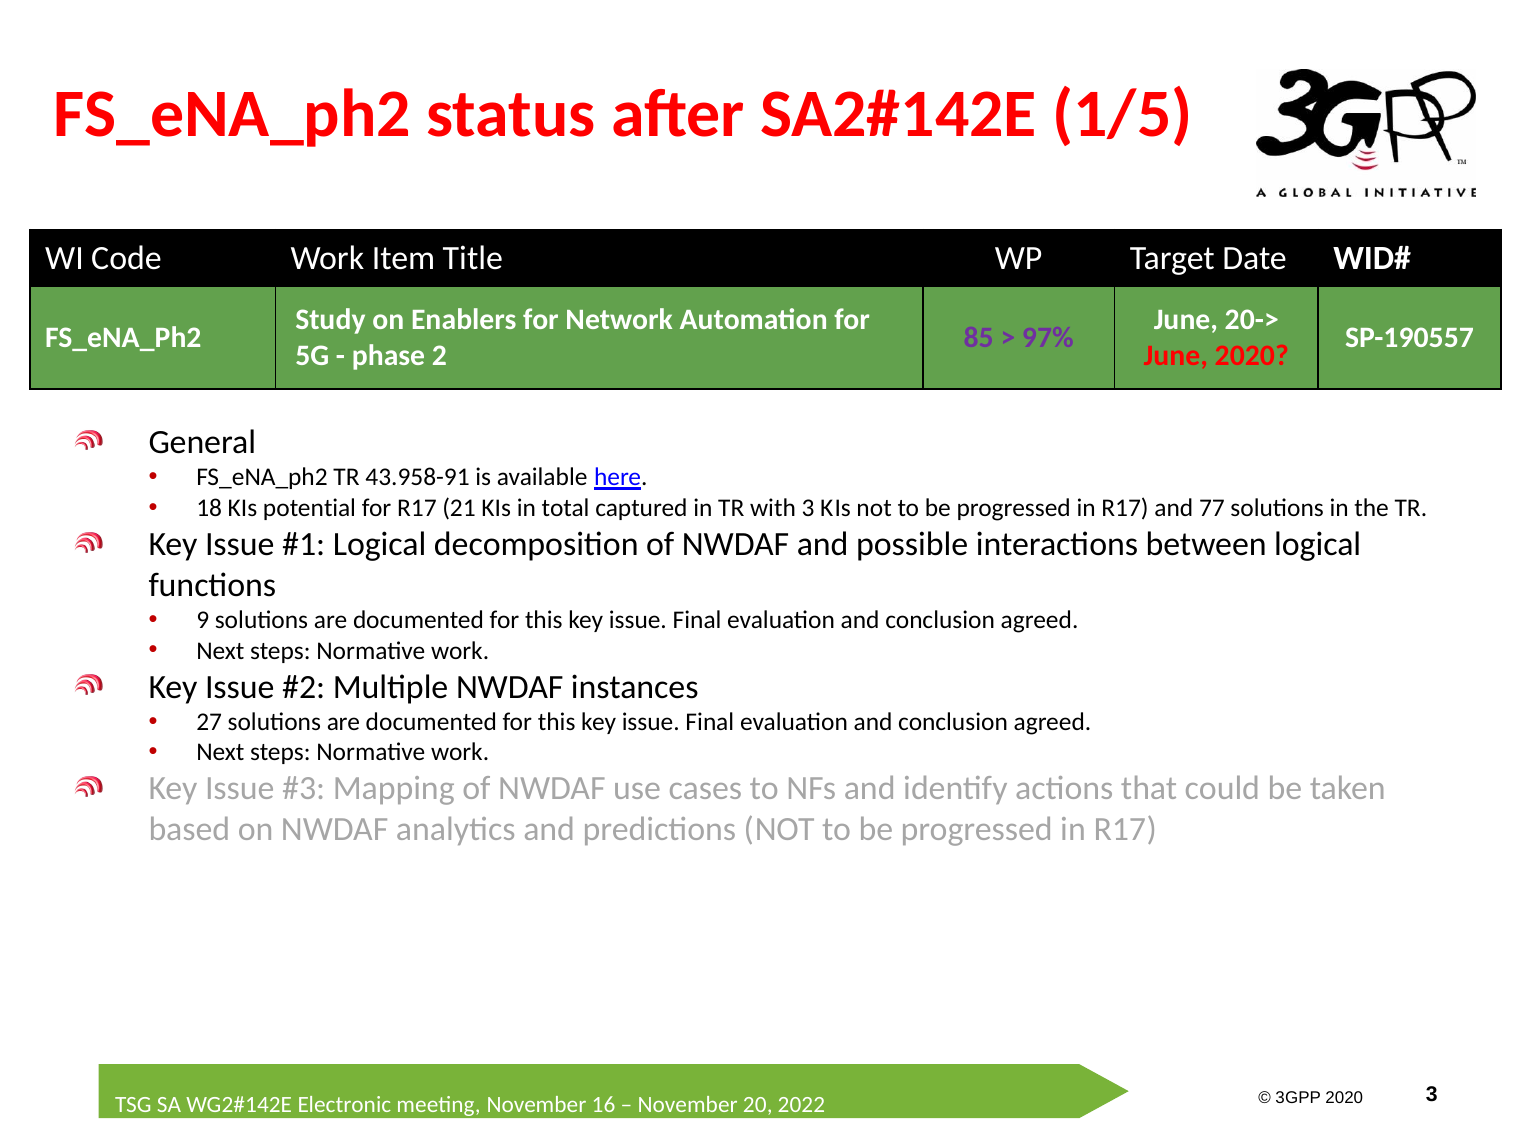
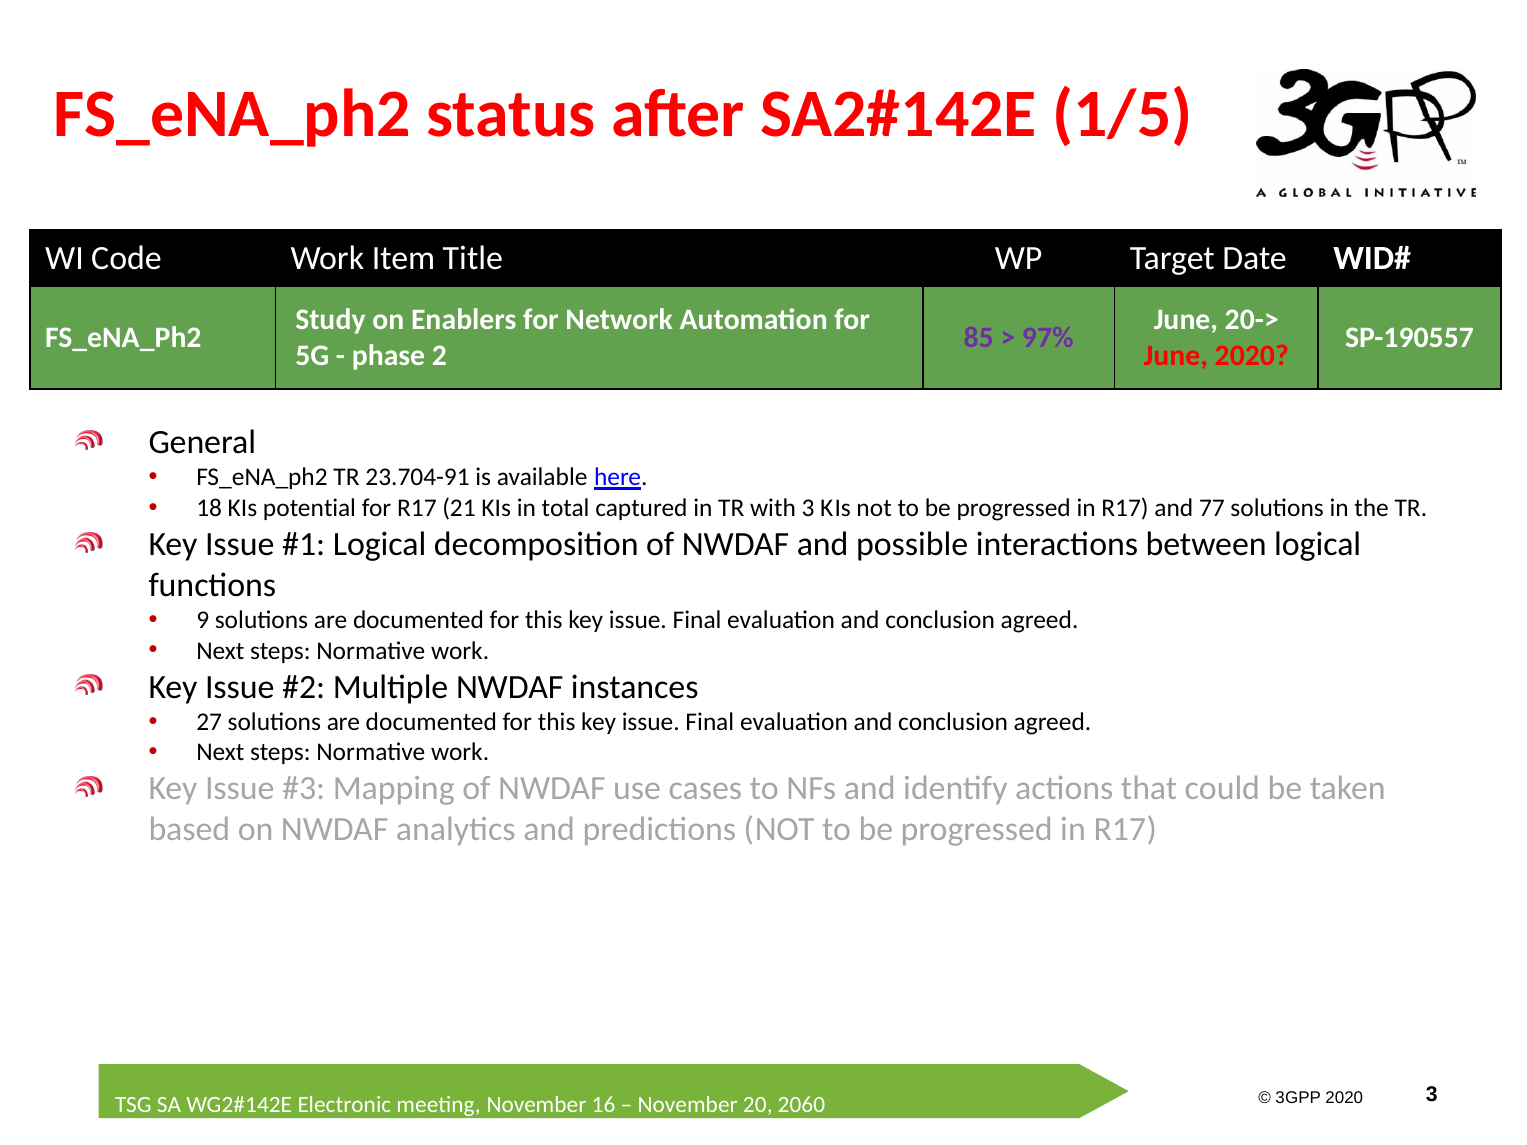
43.958-91: 43.958-91 -> 23.704-91 (418, 477)
2022: 2022 -> 2060 (801, 1105)
